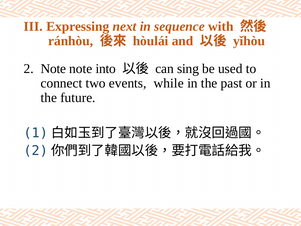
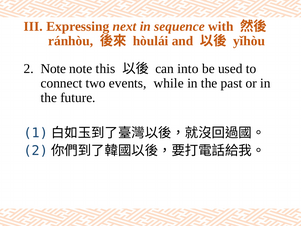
into: into -> this (106, 69)
sing: sing -> into (188, 69)
